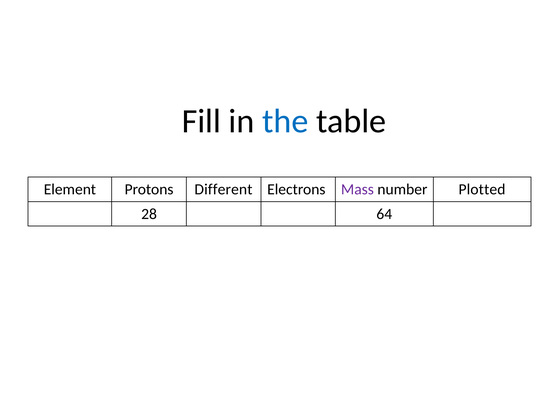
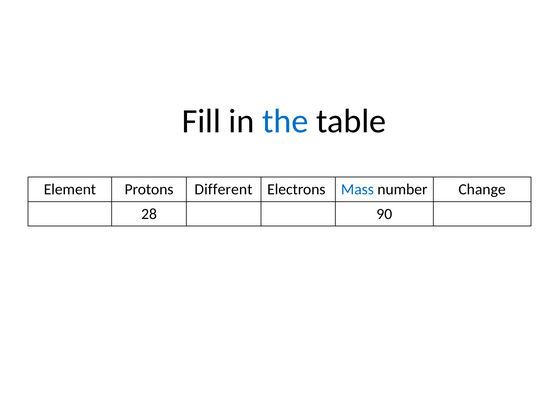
Mass colour: purple -> blue (357, 189)
Plotted: Plotted -> Change (482, 189)
64: 64 -> 90 (384, 214)
